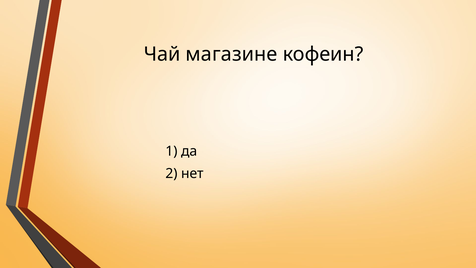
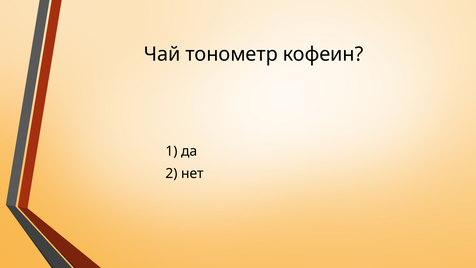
магазине: магазине -> тонометр (232, 54)
